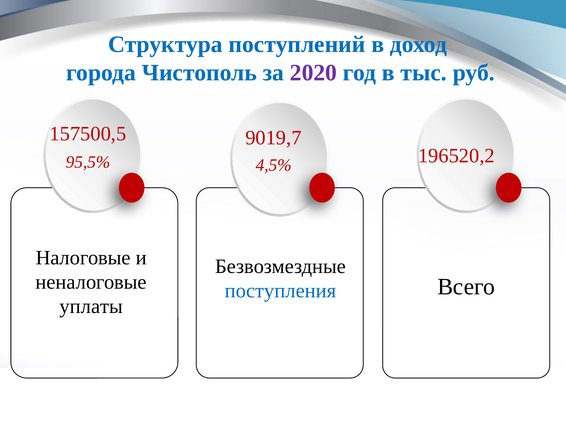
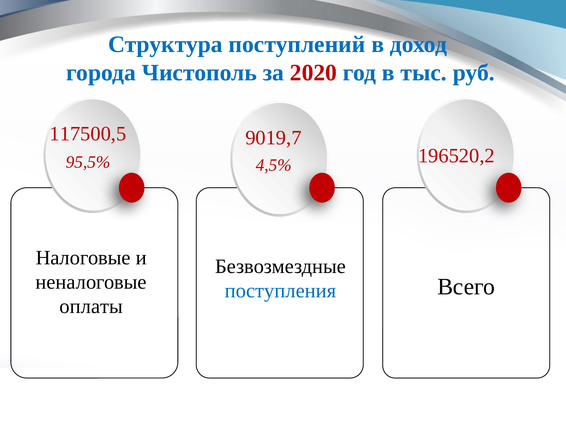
2020 colour: purple -> red (313, 73)
157500,5: 157500,5 -> 117500,5 (88, 134)
уплаты: уплаты -> оплаты (91, 307)
